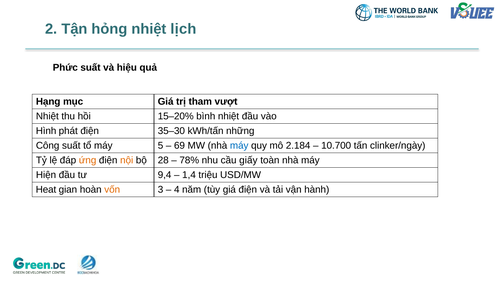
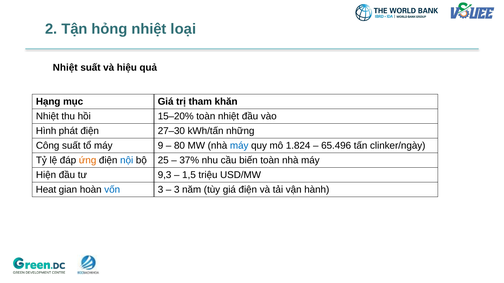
lịch: lịch -> loại (183, 29)
Phức: Phức -> Nhiệt (65, 68)
vượt: vượt -> khăn (226, 102)
15–20% bình: bình -> toàn (206, 117)
35–30: 35–30 -> 27–30 (171, 131)
5: 5 -> 9 (160, 146)
69: 69 -> 80 (179, 146)
2.184: 2.184 -> 1.824 (298, 146)
10.700: 10.700 -> 65.496 (336, 146)
nội colour: orange -> blue (127, 161)
28: 28 -> 25 (163, 161)
78%: 78% -> 37% (189, 161)
giấy: giấy -> biến (248, 161)
9,4: 9,4 -> 9,3 (165, 175)
1,4: 1,4 -> 1,5 (189, 175)
vốn colour: orange -> blue (112, 190)
4: 4 -> 3 (177, 190)
